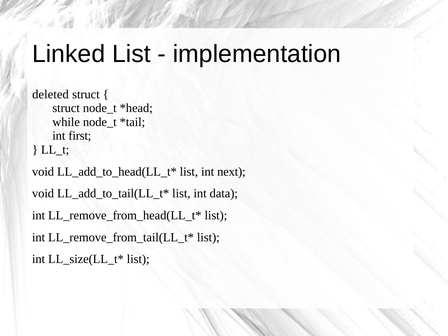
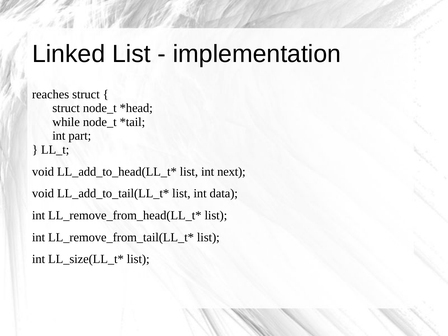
deleted: deleted -> reaches (51, 94)
first: first -> part (80, 136)
